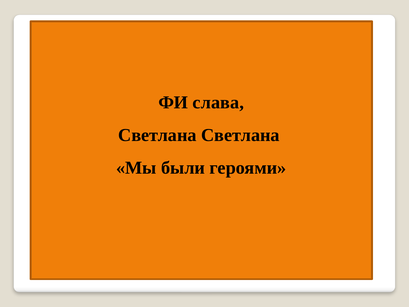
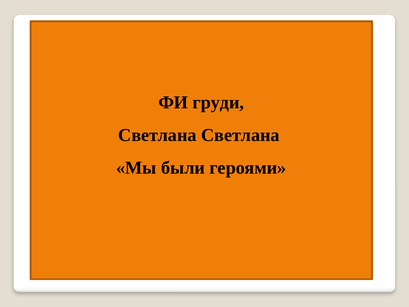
слава: слава -> груди (218, 102)
